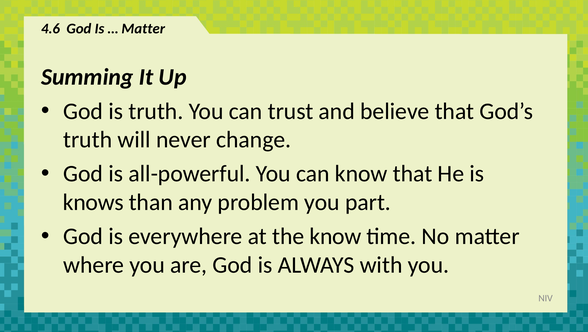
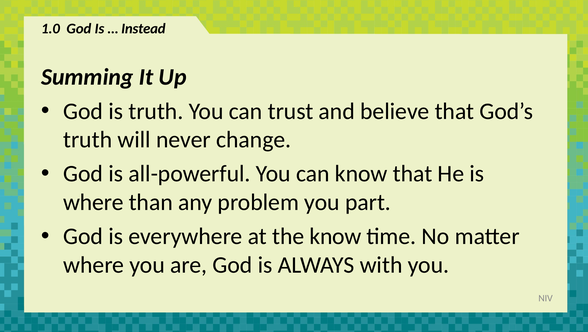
4.6: 4.6 -> 1.0 (51, 29)
Matter: Matter -> Instead (143, 29)
knows: knows -> where (93, 202)
